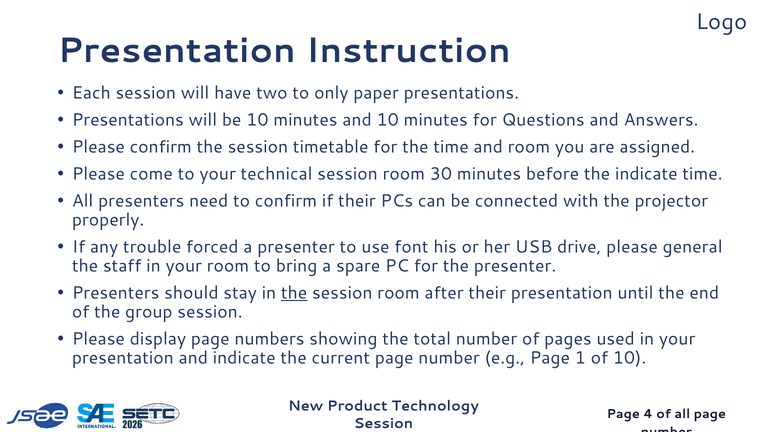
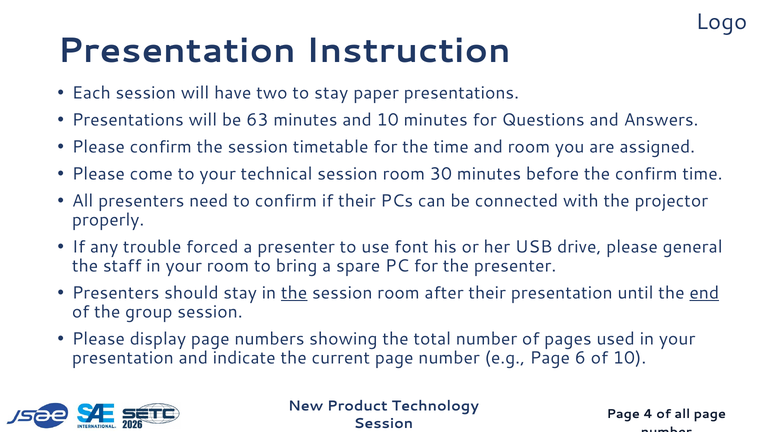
to only: only -> stay (331, 93)
be 10: 10 -> 63 (257, 120)
the indicate: indicate -> confirm (646, 174)
end underline: none -> present (704, 293)
1: 1 -> 6 (580, 358)
